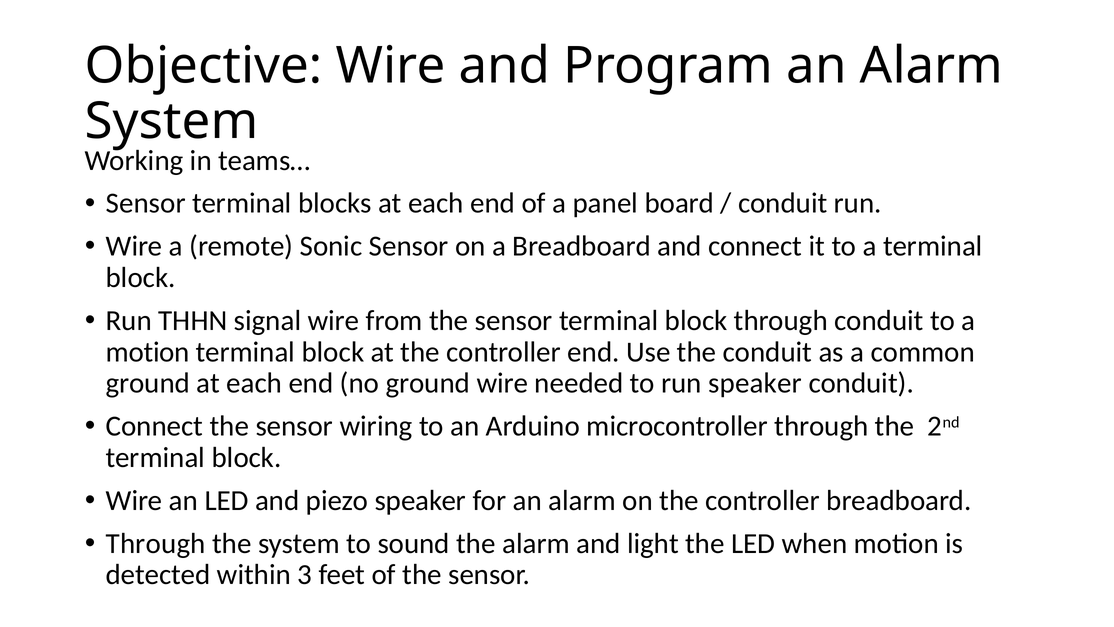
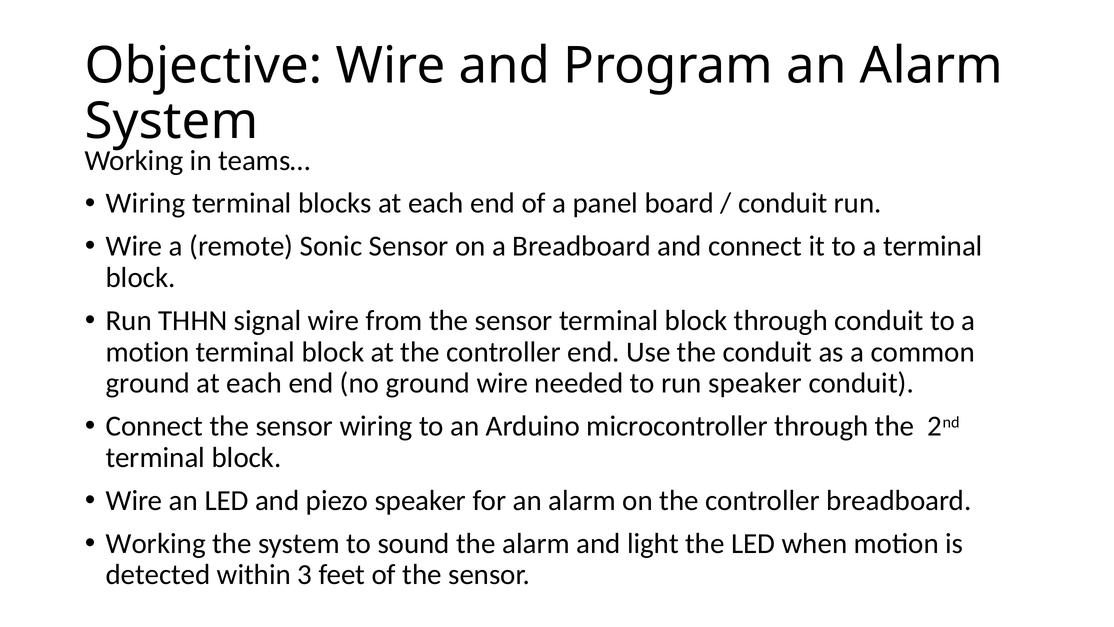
Sensor: Sensor -> Wiring (146, 203)
Through: Through -> Working (156, 543)
